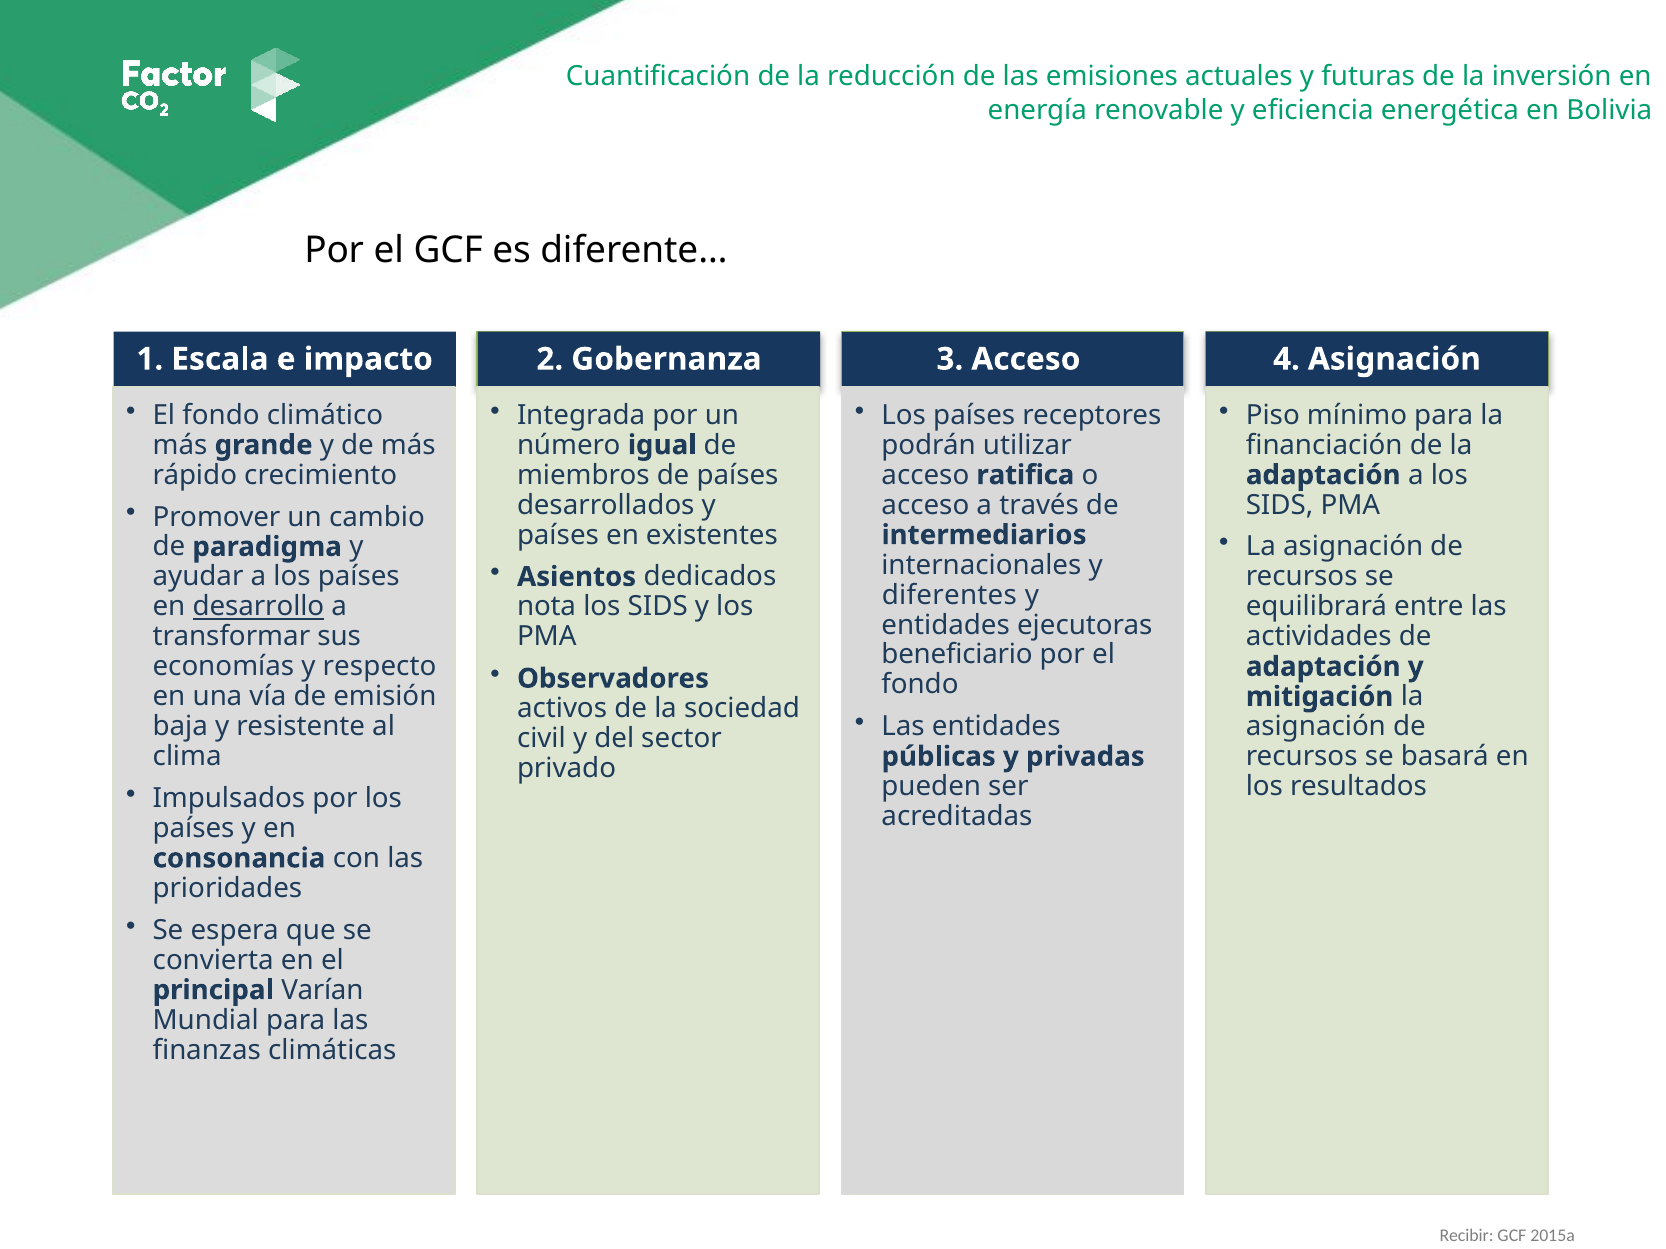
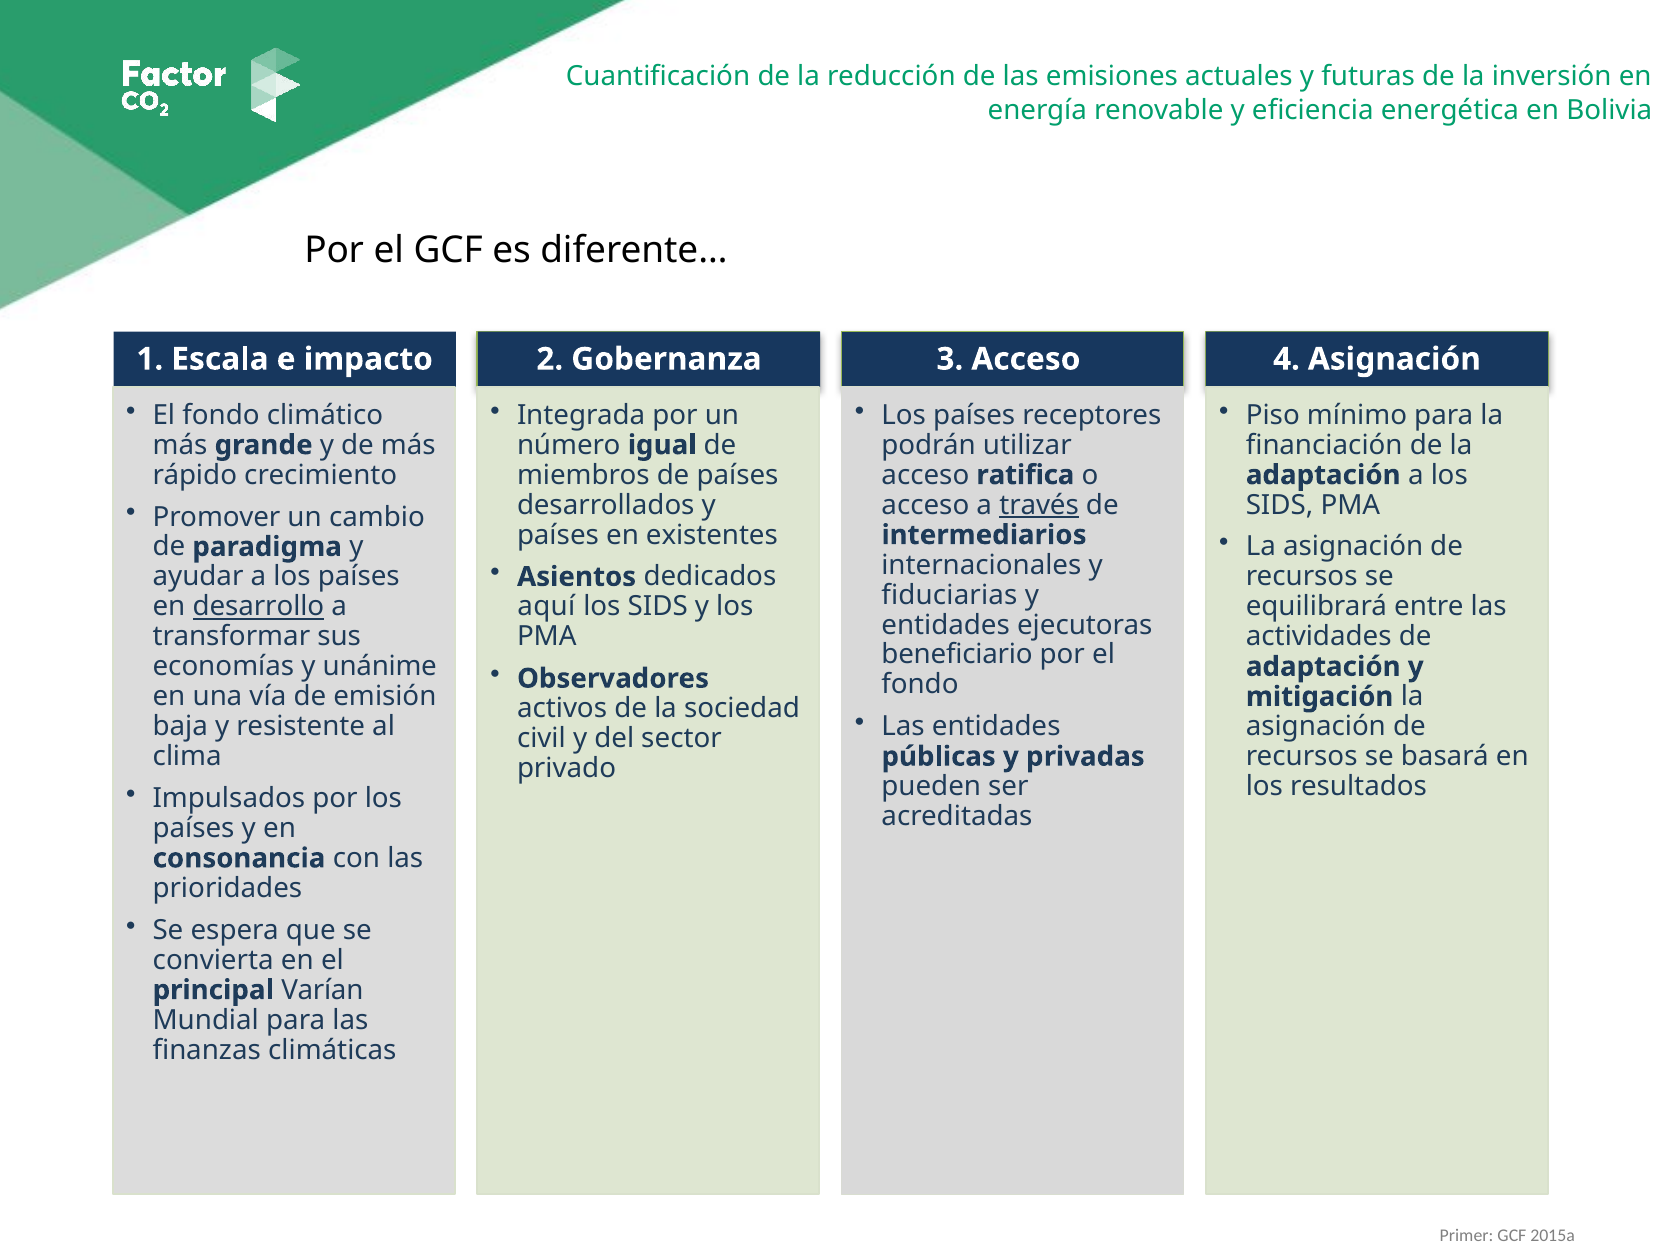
través underline: none -> present (1039, 505)
diferentes: diferentes -> fiduciarias (949, 595)
nota: nota -> aquí (546, 607)
respecto: respecto -> unánime (380, 667)
Recibir: Recibir -> Primer (1467, 1236)
